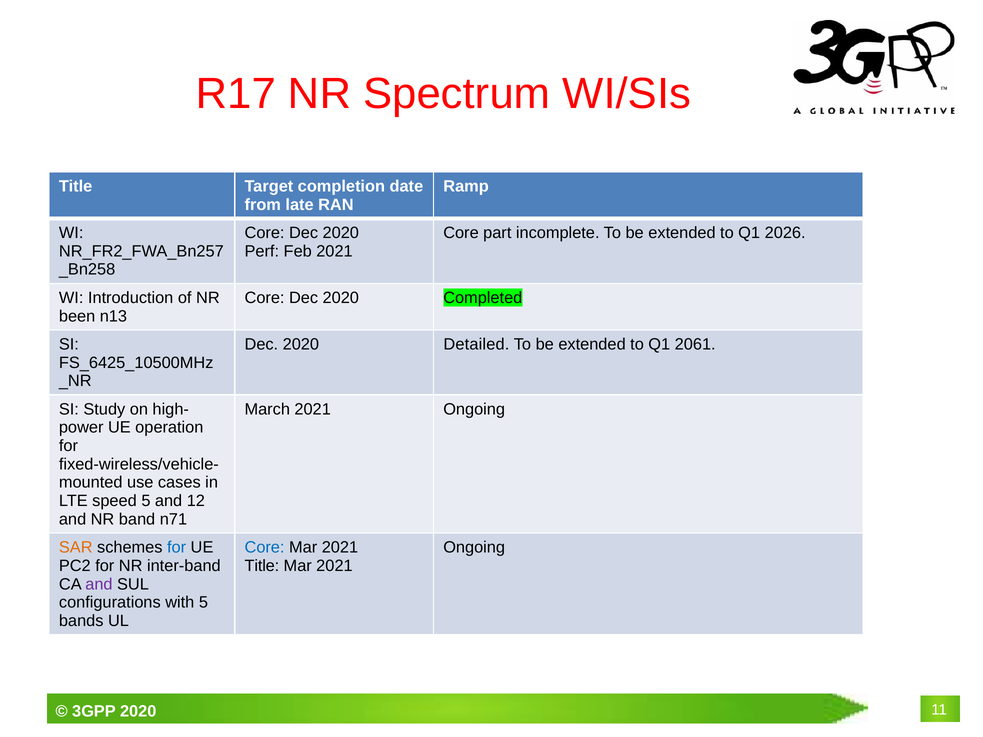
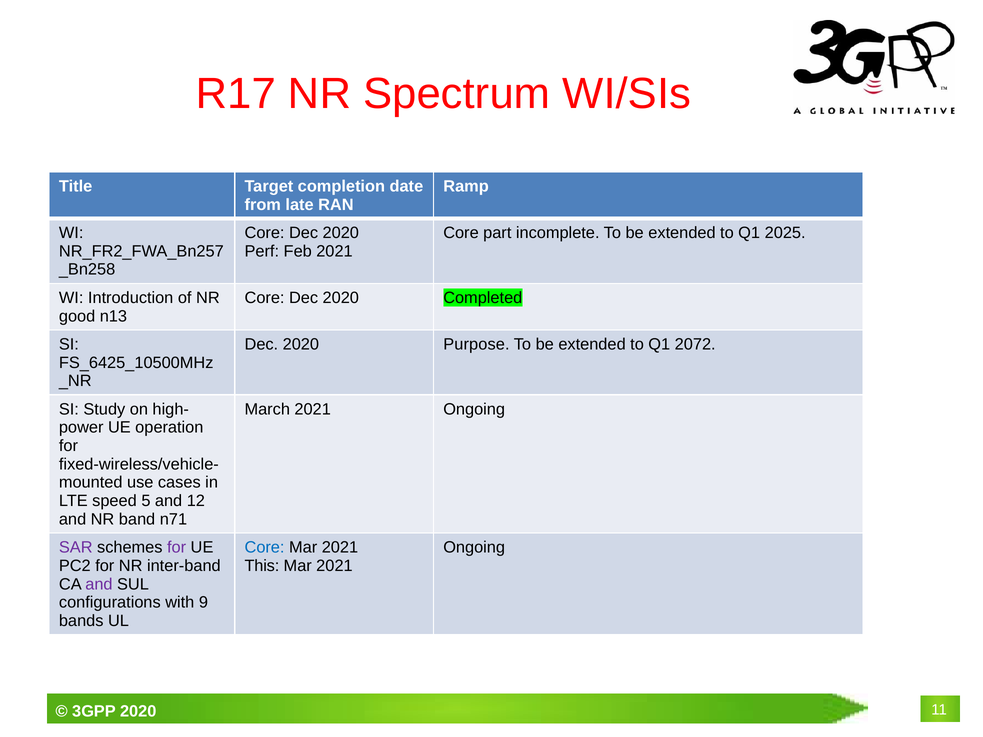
2026: 2026 -> 2025 (785, 233)
been: been -> good (77, 316)
Detailed: Detailed -> Purpose (476, 344)
2061: 2061 -> 2072 (695, 344)
SAR colour: orange -> purple (76, 548)
for colour: blue -> purple (177, 548)
Title: Title -> This (262, 566)
with 5: 5 -> 9 (204, 603)
